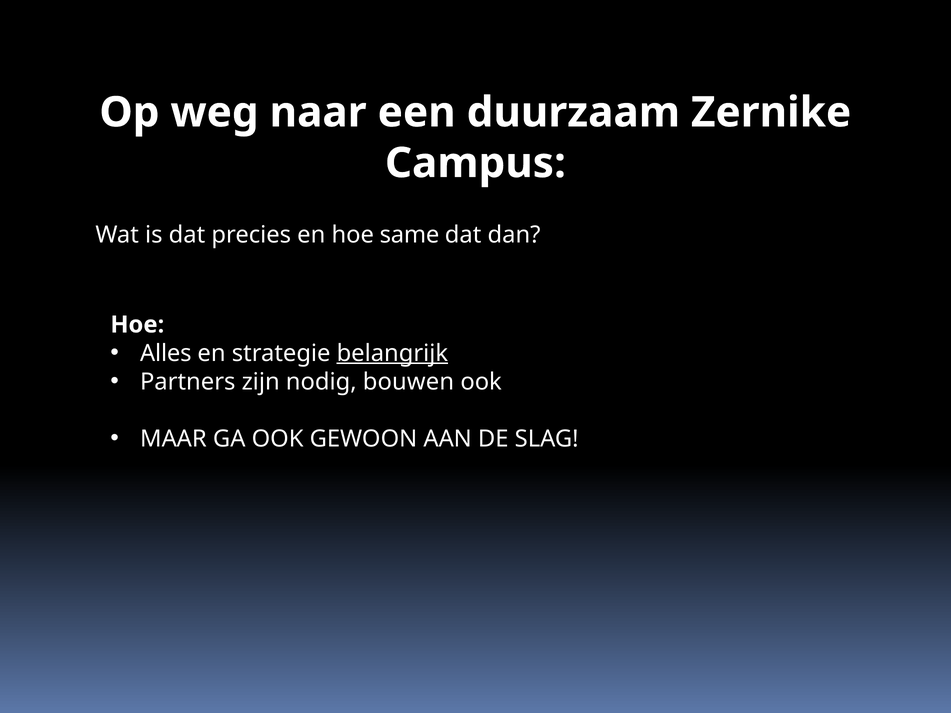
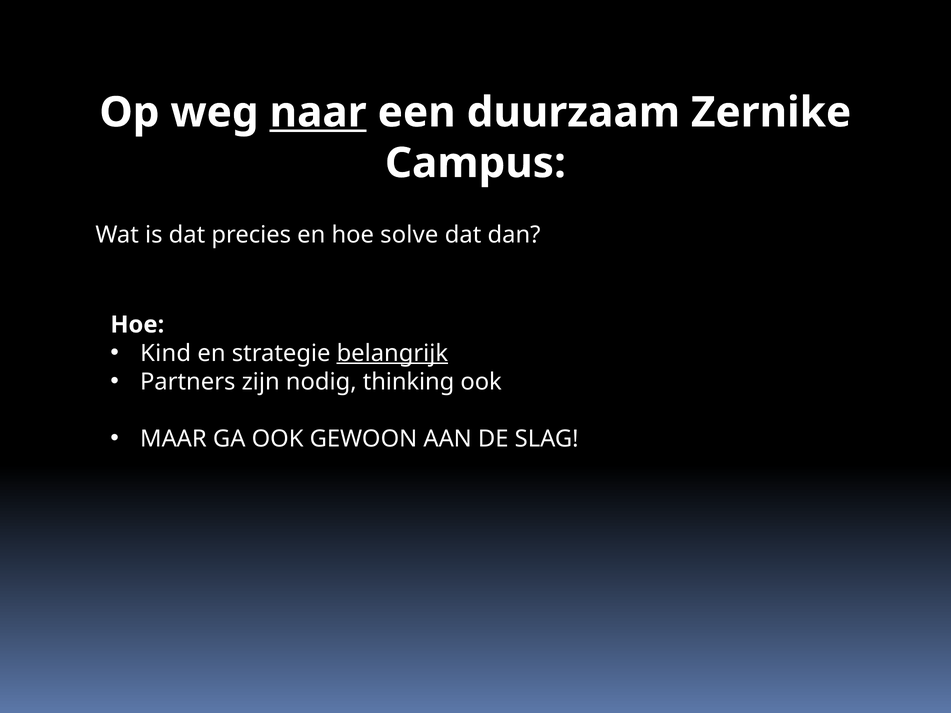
naar underline: none -> present (318, 112)
same: same -> solve (409, 235)
Alles: Alles -> Kind (166, 353)
bouwen: bouwen -> thinking (409, 382)
